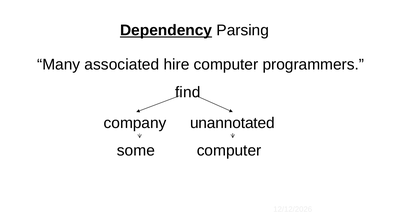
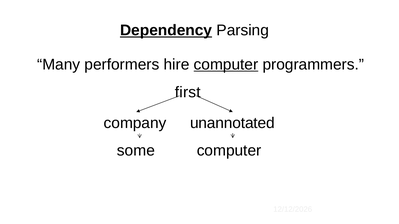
associated: associated -> performers (122, 65)
computer underline: none -> present (226, 65)
find: find -> first (188, 92)
